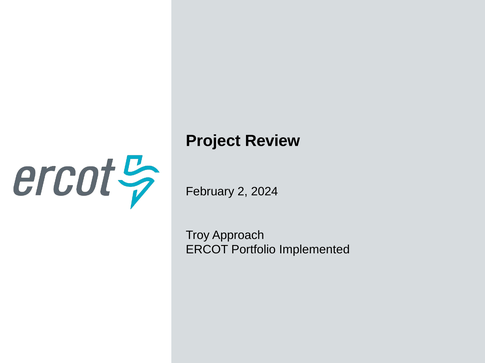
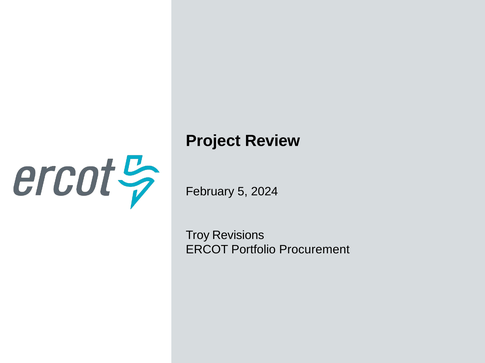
2: 2 -> 5 (243, 192)
Approach: Approach -> Revisions (238, 236)
Implemented: Implemented -> Procurement (314, 250)
